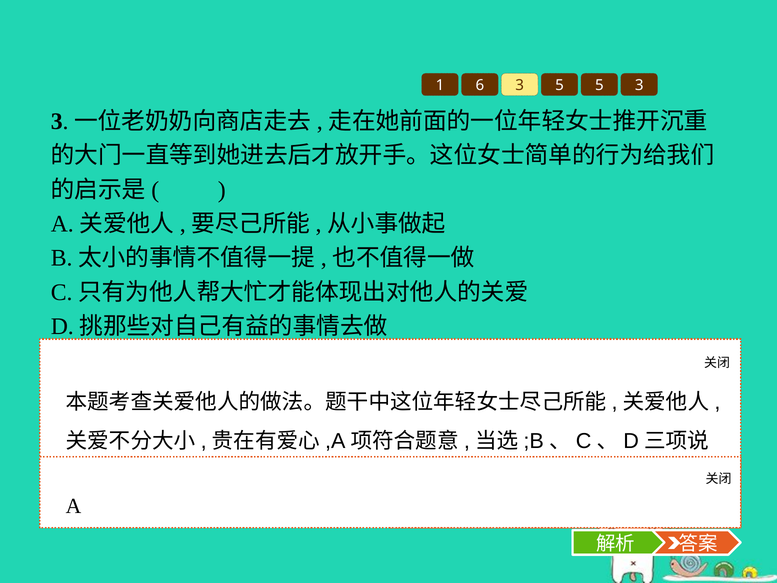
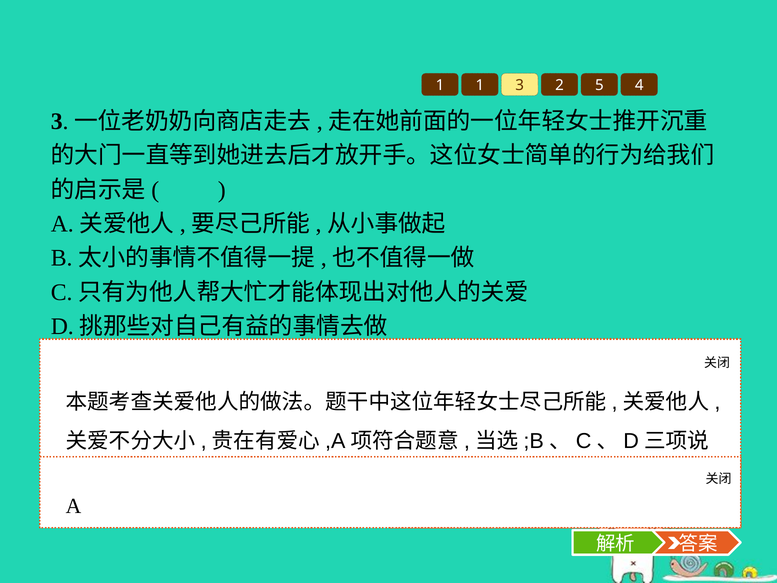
1 6: 6 -> 1 (480, 85)
3 5: 5 -> 2 (560, 85)
5 3: 3 -> 4 (639, 85)
